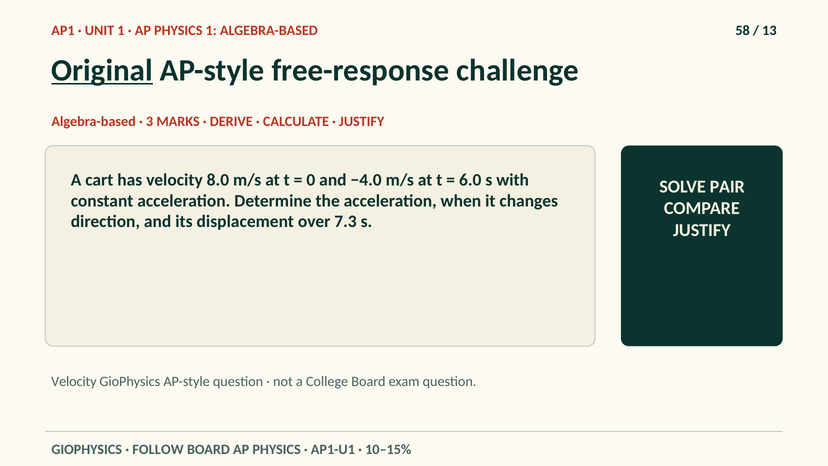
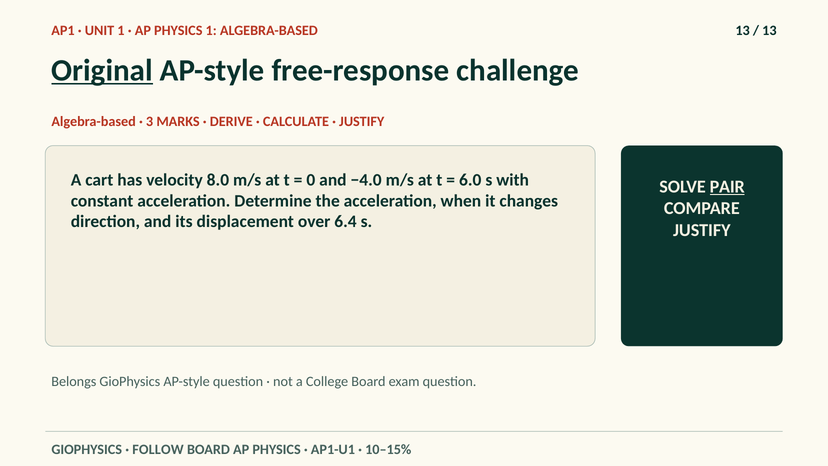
ALGEBRA-BASED 58: 58 -> 13 (743, 31)
PAIR underline: none -> present (727, 187)
7.3: 7.3 -> 6.4 (345, 222)
Velocity: Velocity -> Belongs (74, 381)
